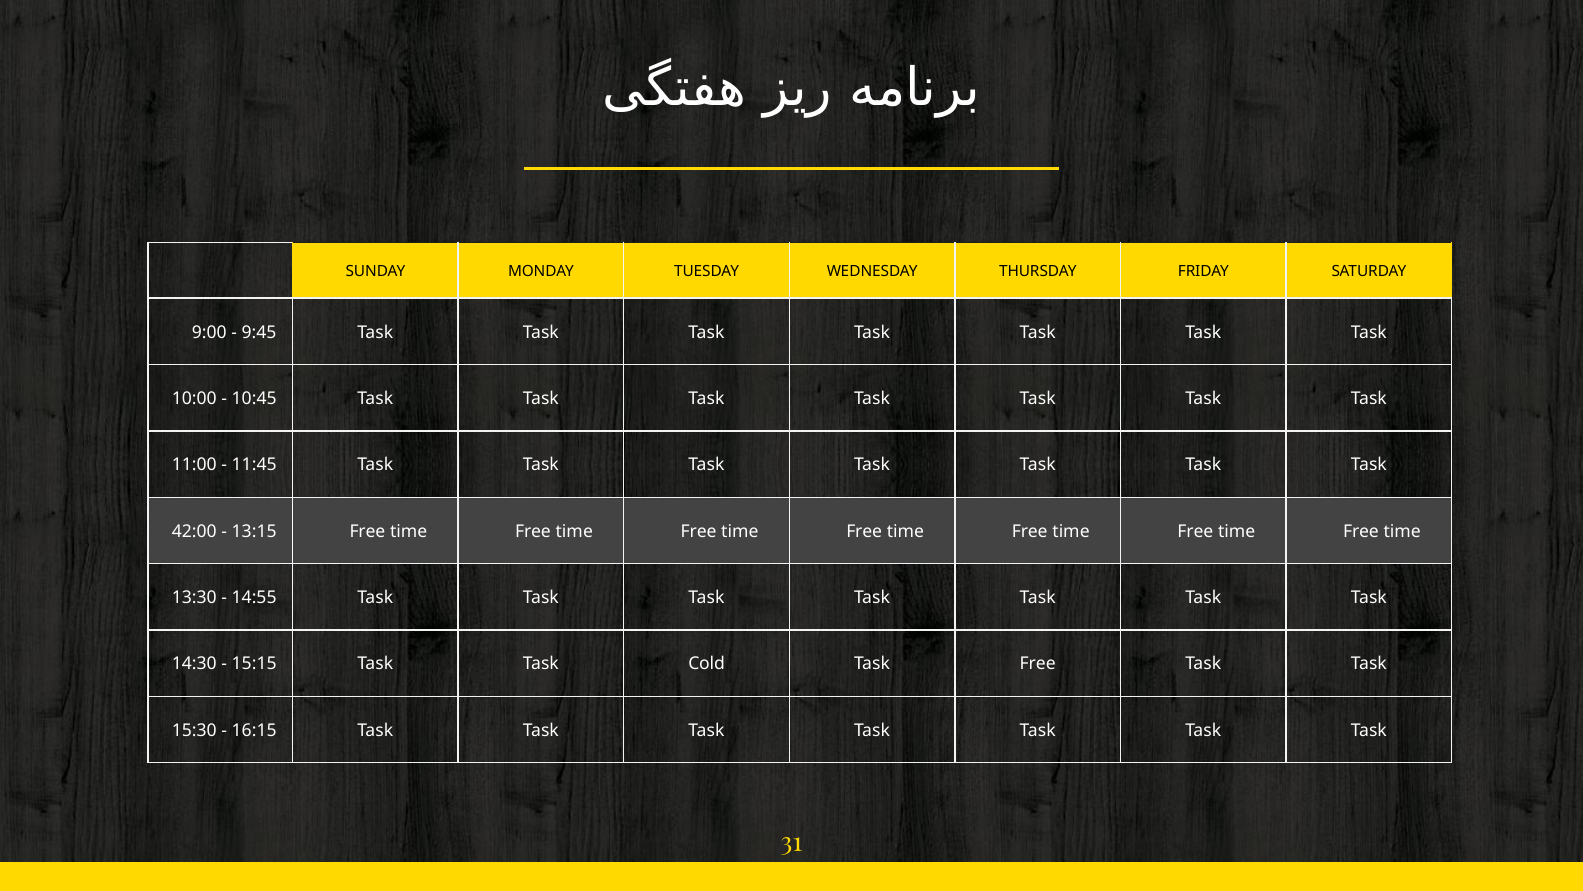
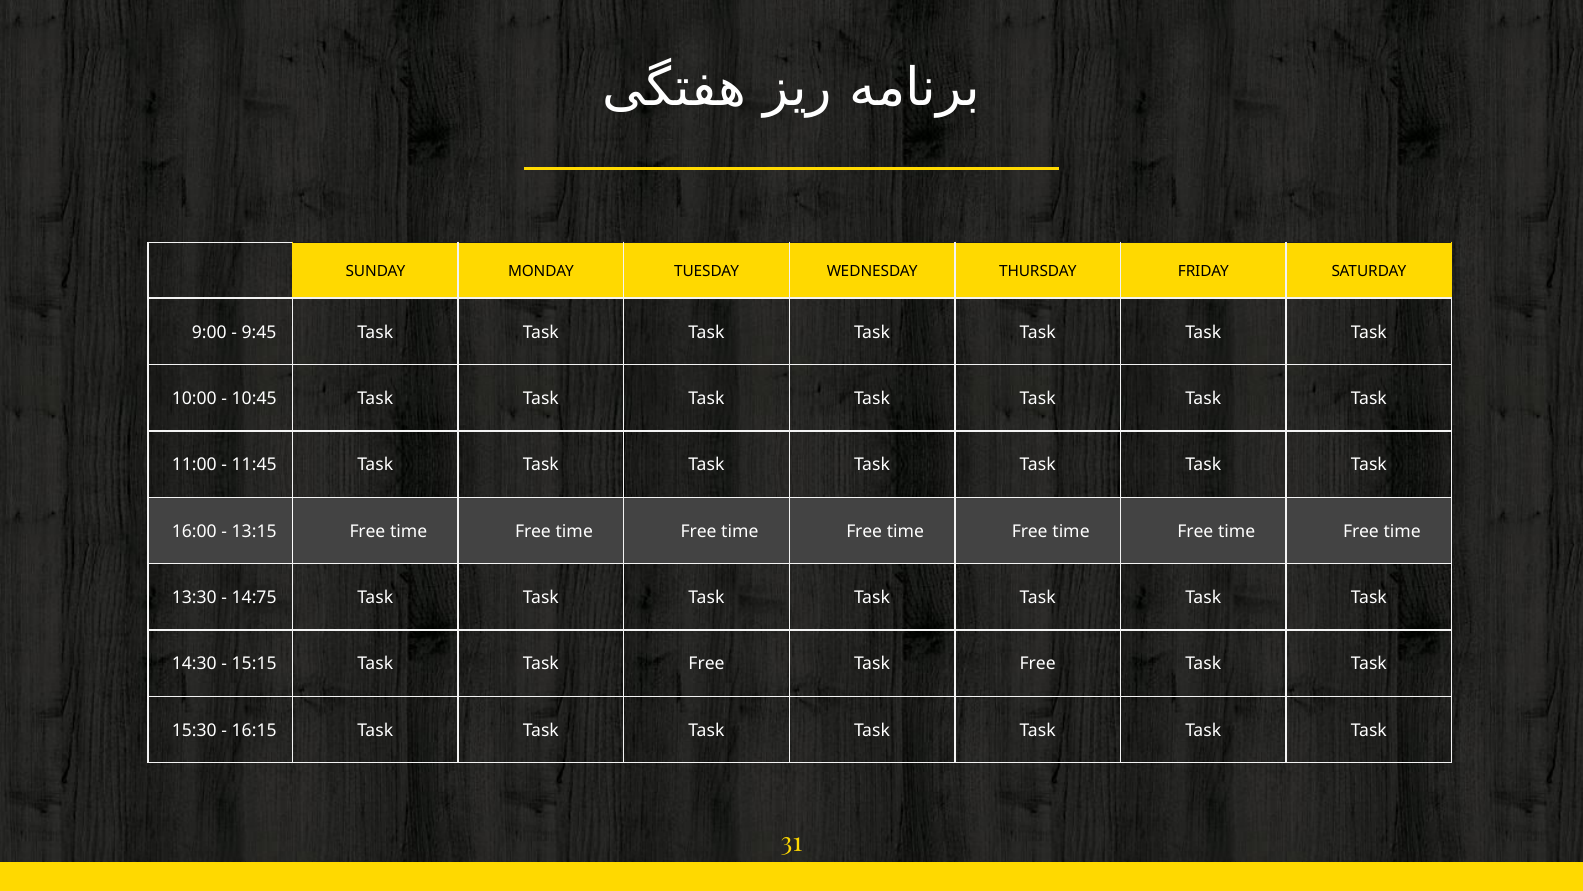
42:00: 42:00 -> 16:00 (194, 531)
14:55: 14:55 -> 14:75 (254, 597)
Task Task Cold: Cold -> Free (707, 664)
